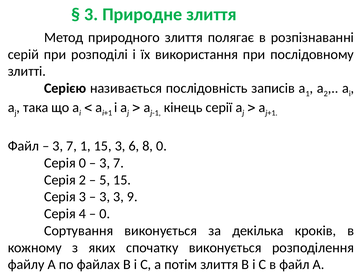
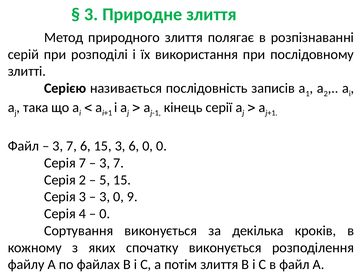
7 1: 1 -> 6 (85, 146)
6 8: 8 -> 0 (148, 146)
Серія 0: 0 -> 7 (82, 163)
3 3: 3 -> 0 (119, 196)
